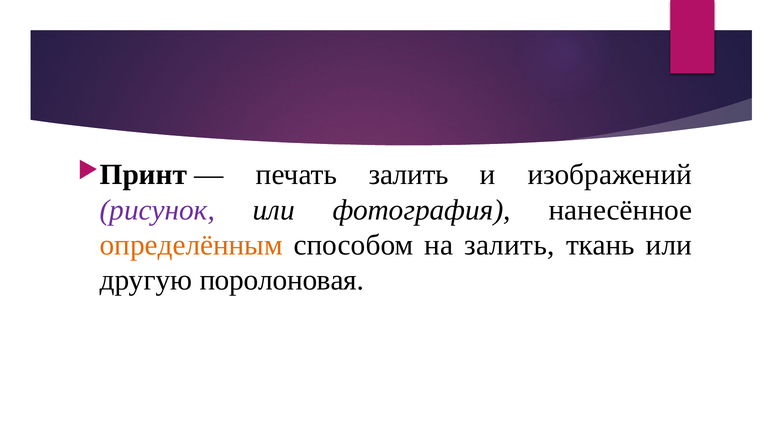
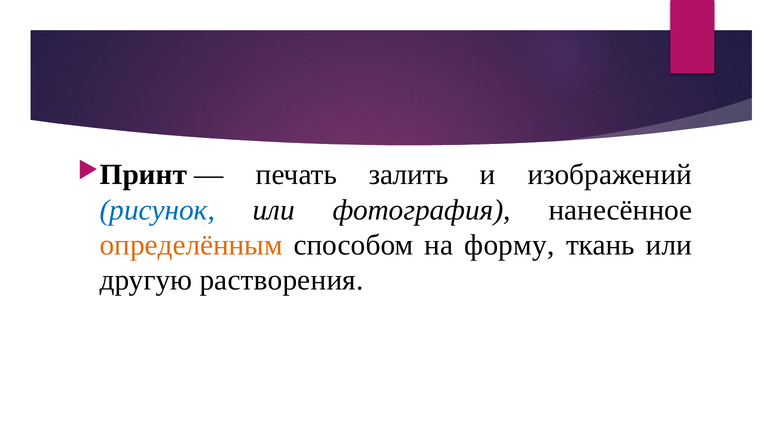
рисунок colour: purple -> blue (157, 210)
на залить: залить -> форму (509, 245)
поролоновая: поролоновая -> растворения (281, 281)
